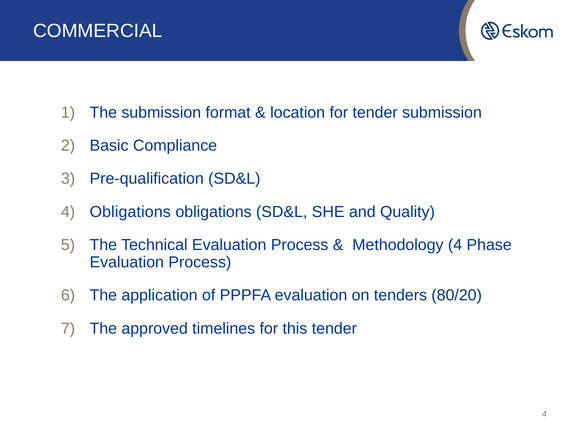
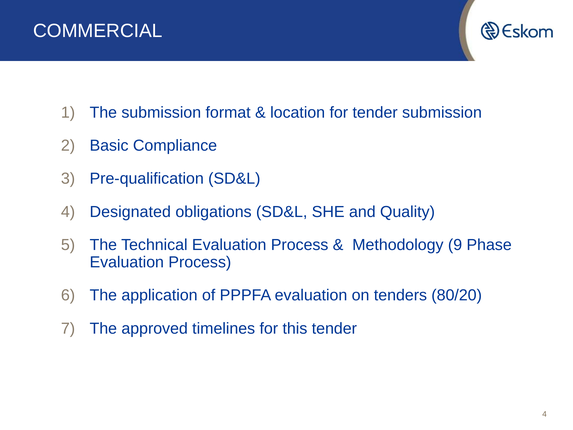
4 Obligations: Obligations -> Designated (130, 212)
Methodology 4: 4 -> 9 (455, 245)
